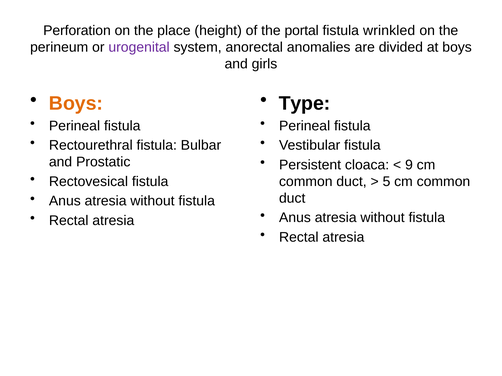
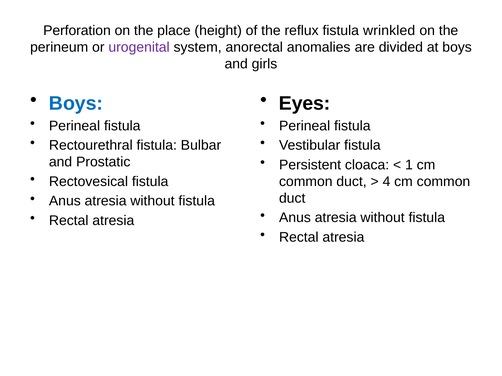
portal: portal -> reflux (302, 31)
Boys colour: orange -> blue (76, 103)
Type: Type -> Eyes (305, 103)
9: 9 -> 1 (409, 165)
5: 5 -> 4 (386, 182)
